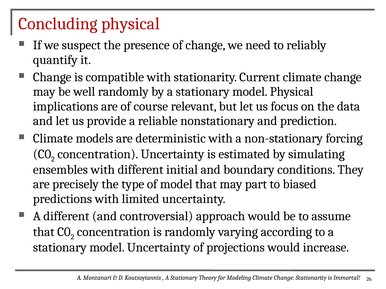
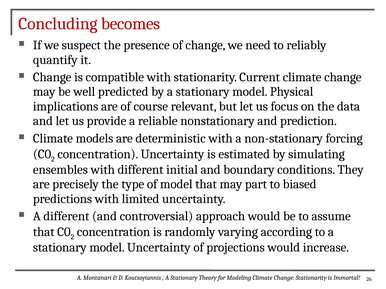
Concluding physical: physical -> becomes (131, 24)
well randomly: randomly -> predicted (123, 92)
